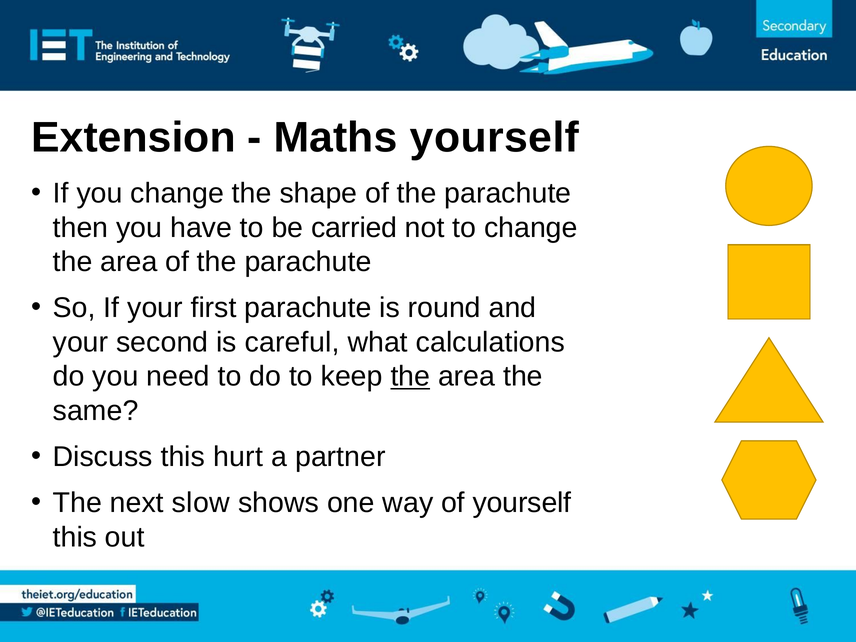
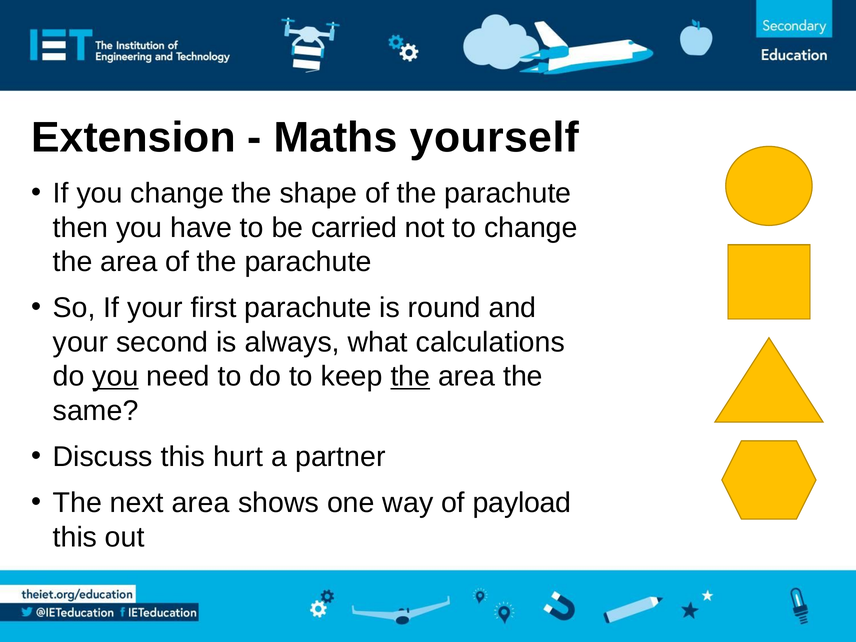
careful: careful -> always (292, 342)
you underline: none -> present (115, 376)
next slow: slow -> area (201, 503)
of yourself: yourself -> payload (522, 503)
